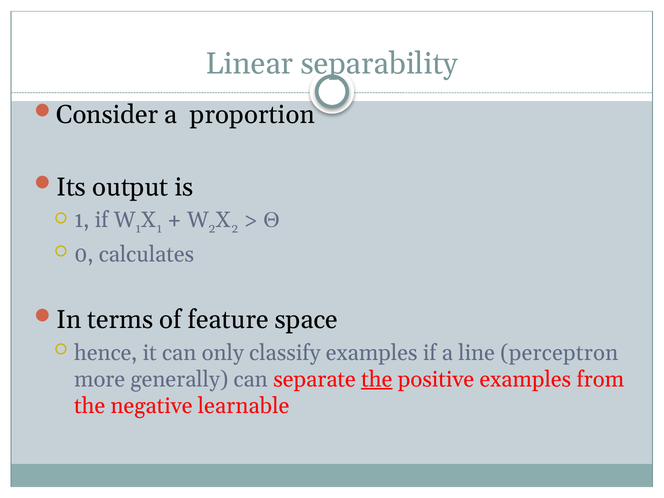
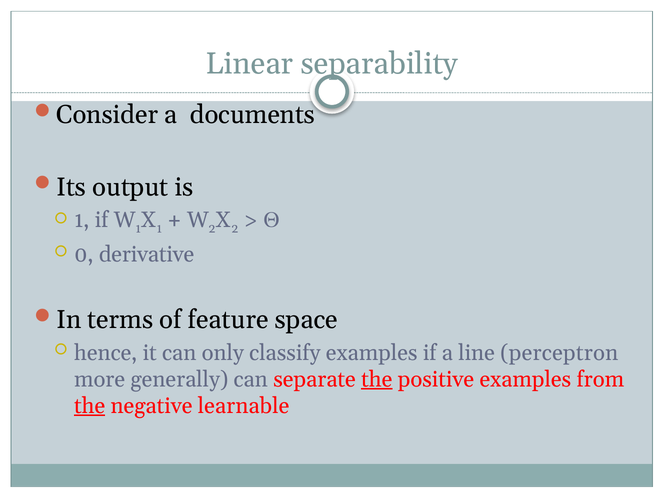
proportion: proportion -> documents (252, 115)
calculates: calculates -> derivative (147, 255)
the underline: none -> present (90, 406)
